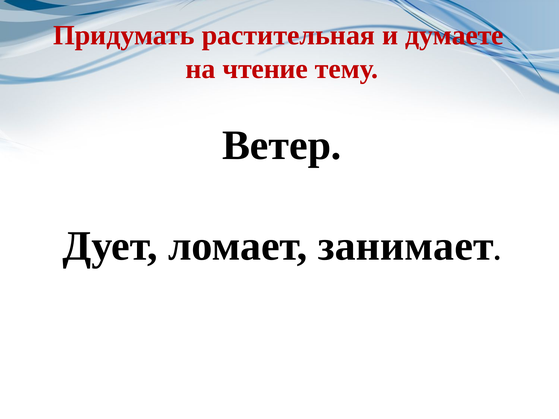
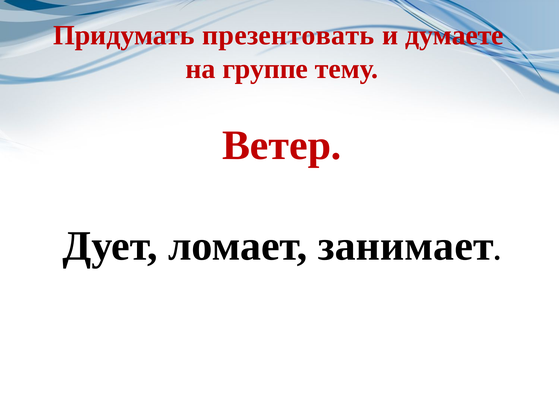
растительная: растительная -> презентовать (288, 35)
чтение: чтение -> группе (265, 69)
Ветер colour: black -> red (282, 145)
